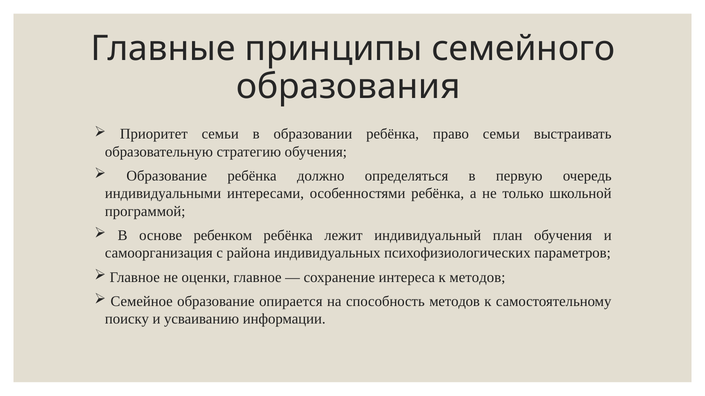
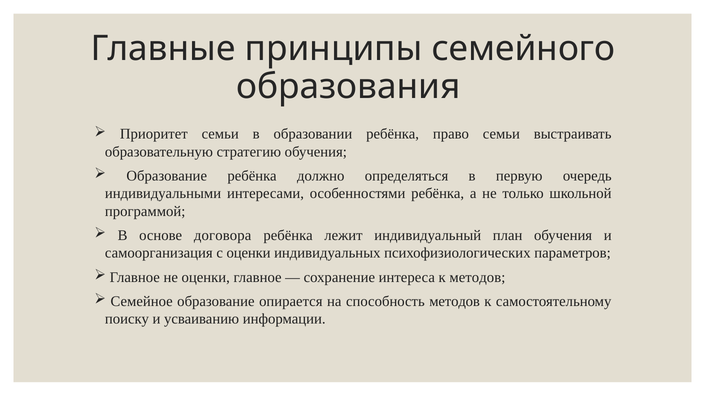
ребенком: ребенком -> договора (223, 236)
с района: района -> оценки (249, 253)
